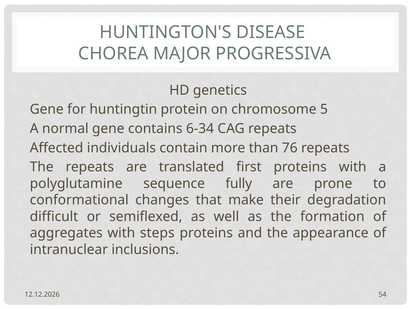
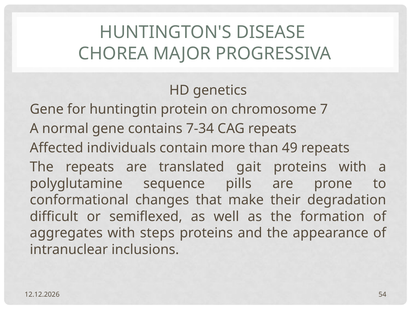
5: 5 -> 7 (324, 109)
6-34: 6-34 -> 7-34 (200, 128)
76: 76 -> 49 (290, 148)
first: first -> gait (249, 167)
fully: fully -> pills (239, 183)
